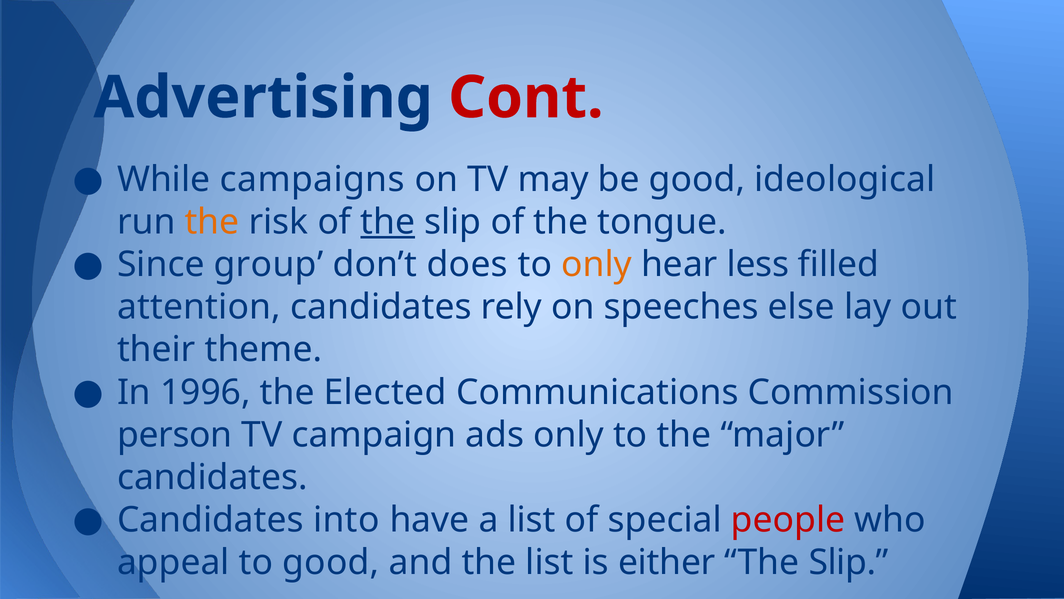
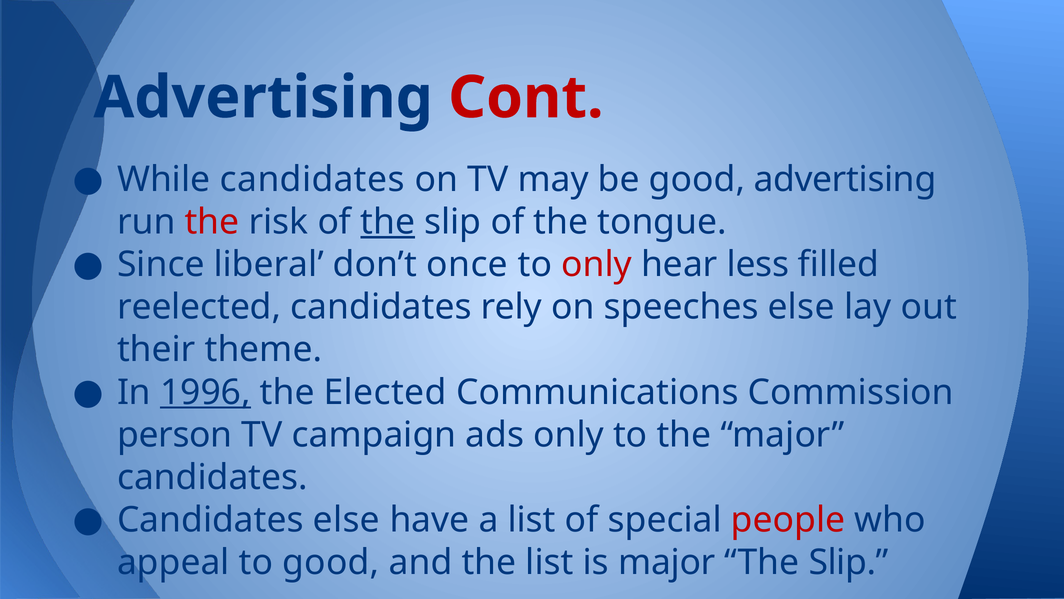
While campaigns: campaigns -> candidates (312, 179)
good ideological: ideological -> advertising (845, 179)
the colour: orange -> red (212, 222)
group: group -> liberal (269, 264)
does: does -> once (467, 264)
only colour: orange -> red (597, 264)
attention: attention -> reelected (199, 307)
1996 underline: none -> present (205, 392)
Candidates into: into -> else (346, 520)
is either: either -> major (667, 562)
